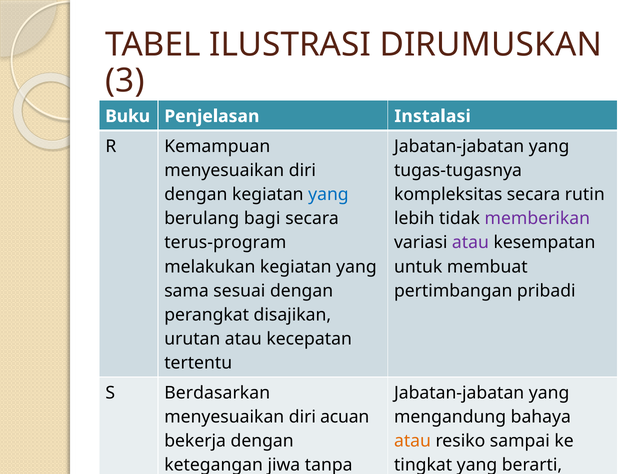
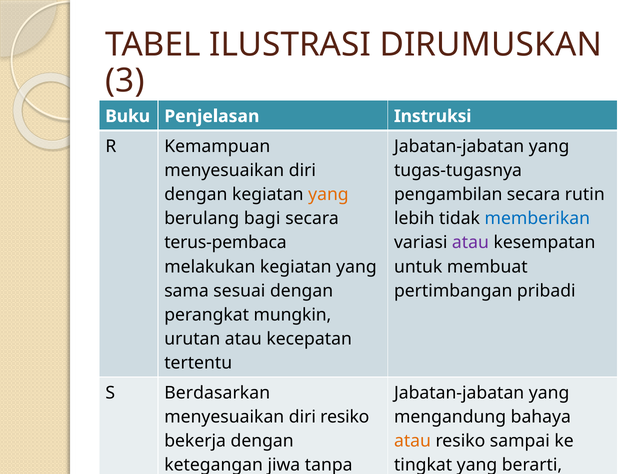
Instalasi: Instalasi -> Instruksi (433, 116)
yang colour: blue -> orange (328, 195)
kompleksitas: kompleksitas -> pengambilan (448, 195)
memberikan colour: purple -> blue (537, 219)
terus-program: terus-program -> terus-pembaca (225, 243)
disajikan: disajikan -> mungkin (292, 315)
diri acuan: acuan -> resiko (345, 417)
